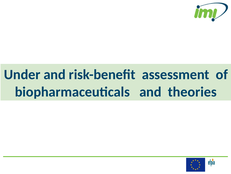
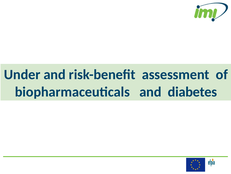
theories: theories -> diabetes (192, 91)
